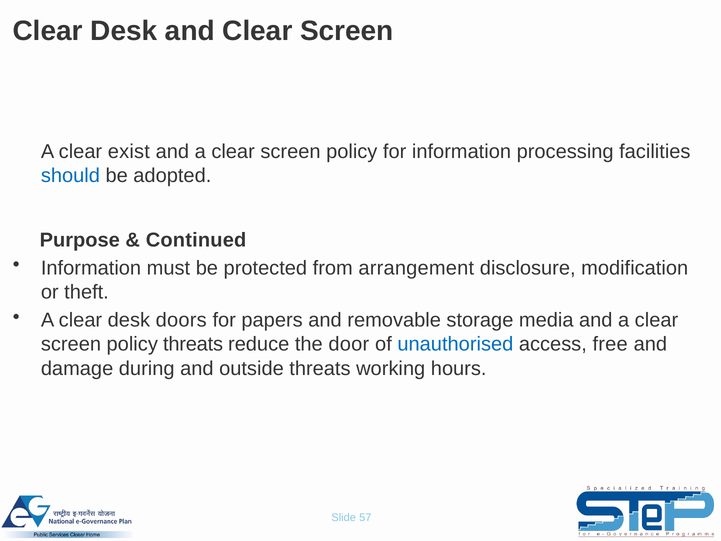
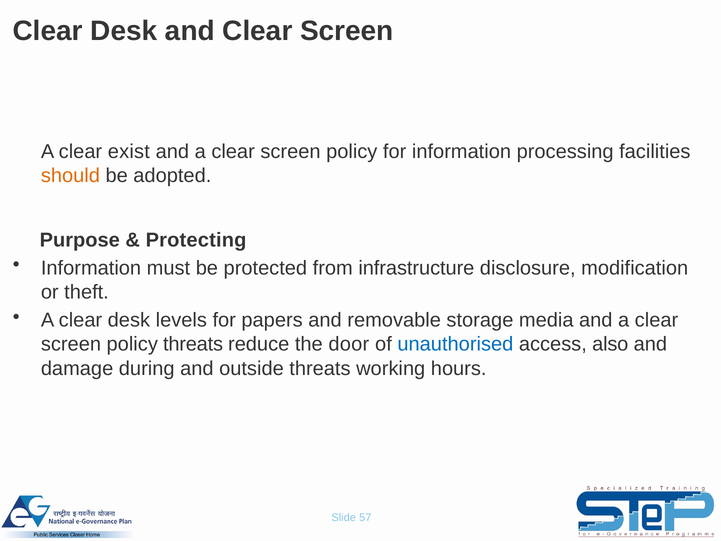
should colour: blue -> orange (70, 176)
Continued: Continued -> Protecting (196, 240)
arrangement: arrangement -> infrastructure (416, 268)
doors: doors -> levels (181, 320)
free: free -> also (610, 344)
